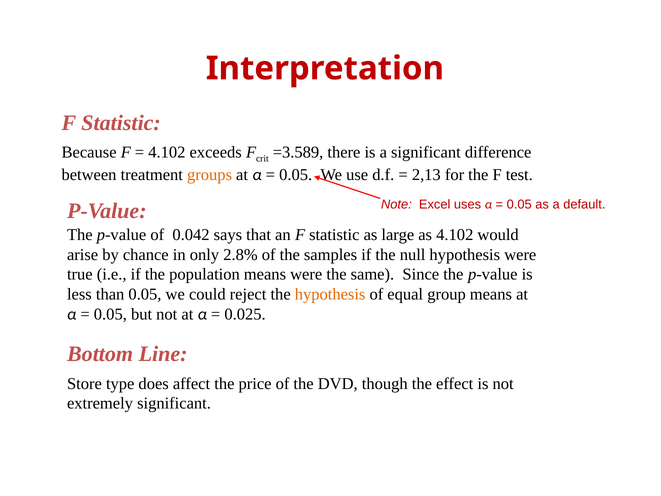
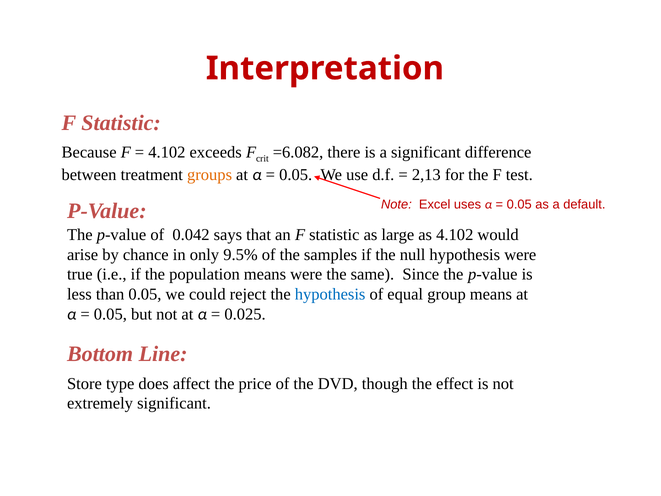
=3.589: =3.589 -> =6.082 (298, 152)
2.8%: 2.8% -> 9.5% (240, 254)
hypothesis colour: orange -> blue (330, 294)
